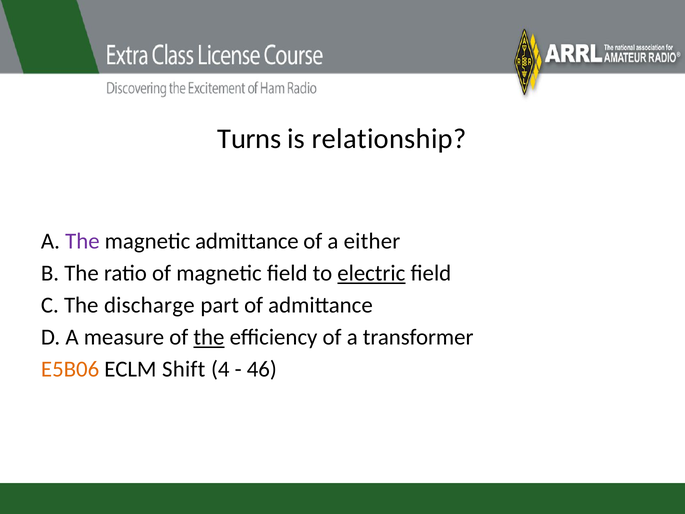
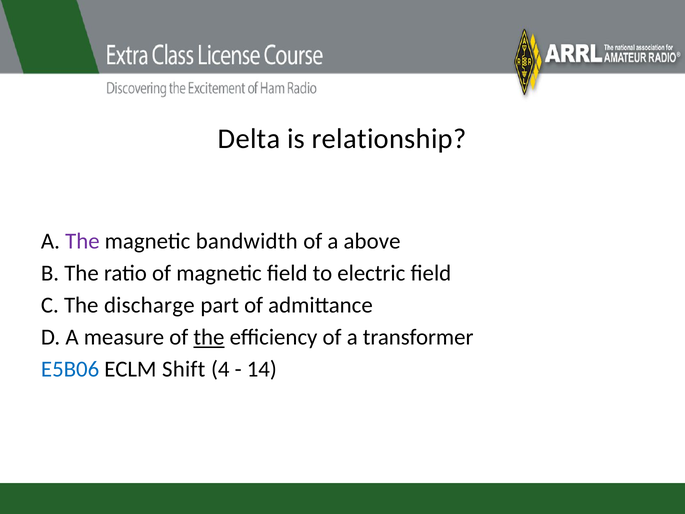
Turns: Turns -> Delta (249, 139)
magnetic admittance: admittance -> bandwidth (247, 241)
either: either -> above (372, 241)
electric underline: present -> none (371, 273)
E5B06 colour: orange -> blue (70, 369)
46: 46 -> 14 (262, 369)
